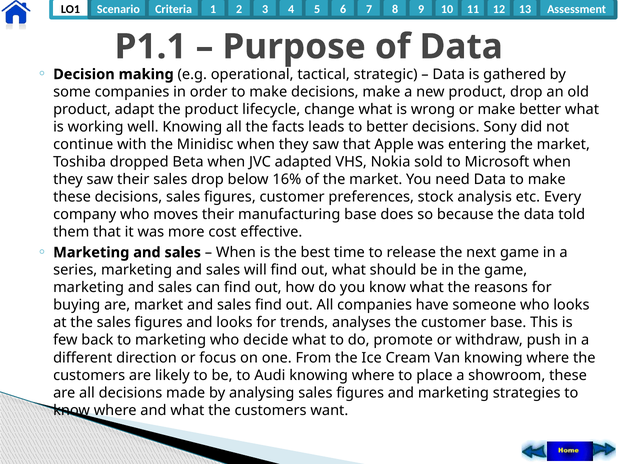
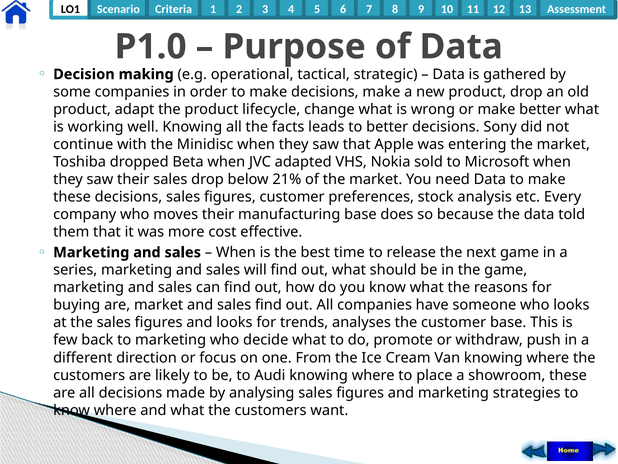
P1.1: P1.1 -> P1.0 (151, 47)
16%: 16% -> 21% (287, 179)
